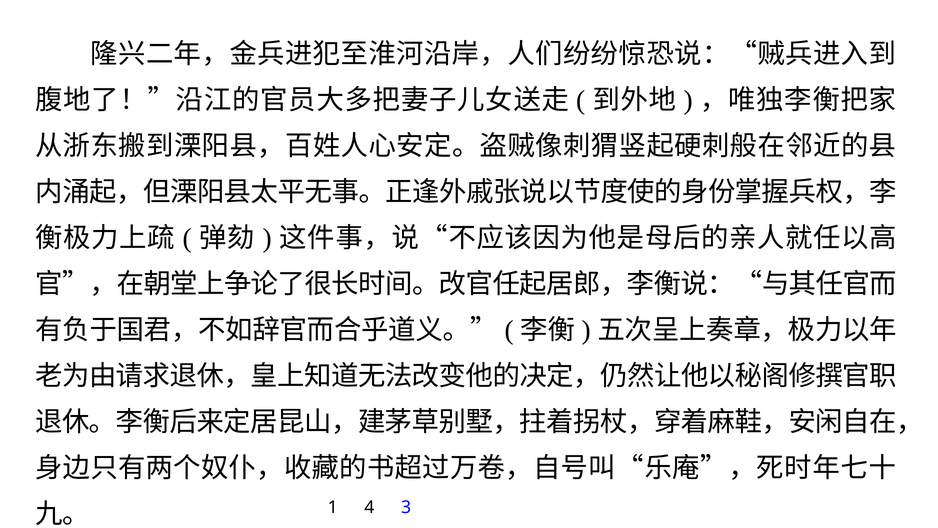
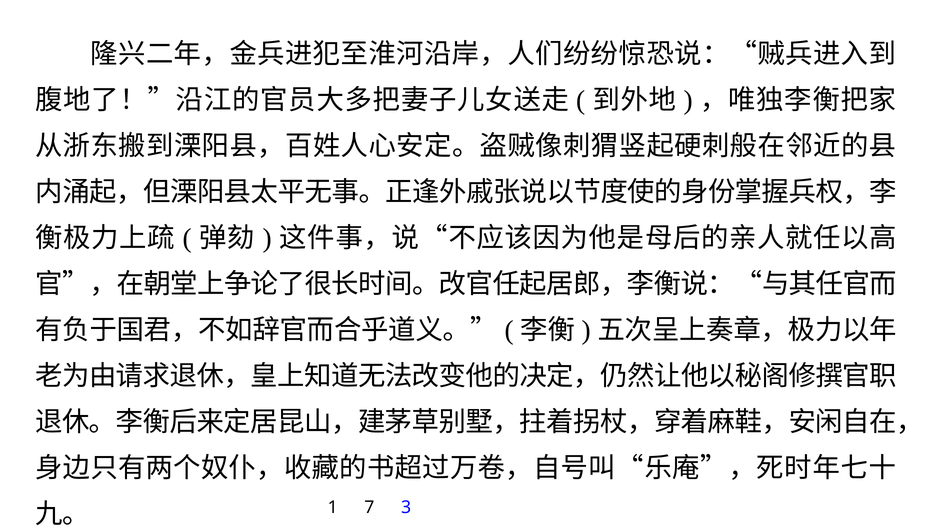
4: 4 -> 7 (369, 507)
